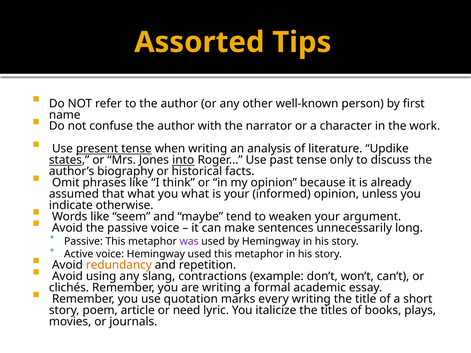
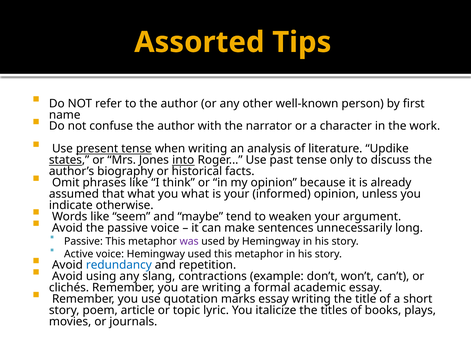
redundancy colour: orange -> blue (119, 265)
marks every: every -> essay (274, 299)
need: need -> topic (187, 311)
